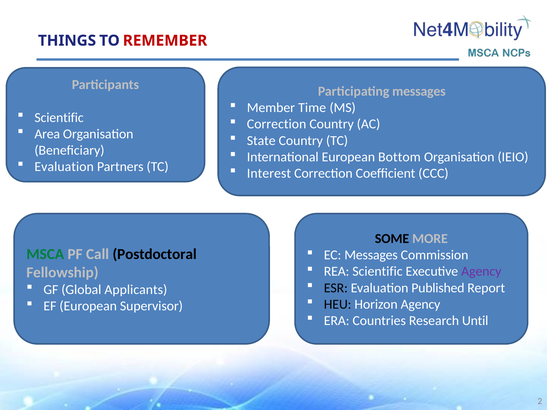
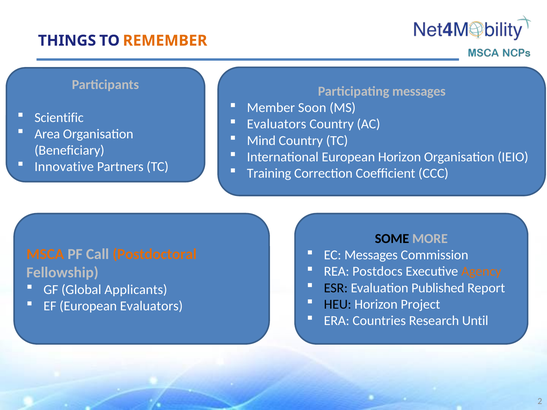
REMEMBER colour: red -> orange (165, 41)
Time: Time -> Soon (312, 108)
Correction: Correction -> Evaluators (277, 124)
State: State -> Mind (261, 141)
European Bottom: Bottom -> Horizon (400, 157)
Evaluation: Evaluation -> Innovative (64, 167)
Interest: Interest -> Training (269, 173)
MSCA colour: green -> orange (45, 254)
Postdoctoral colour: black -> orange (155, 254)
REA Scientific: Scientific -> Postdocs (377, 272)
Agency colour: purple -> orange (481, 272)
Horizon Agency: Agency -> Project (420, 304)
European Supervisor: Supervisor -> Evaluators (151, 306)
